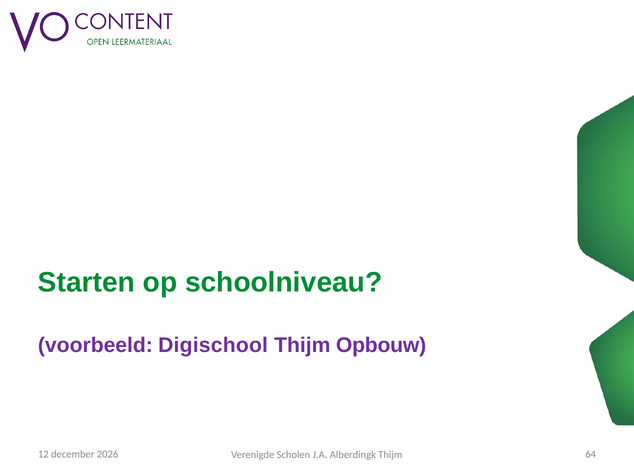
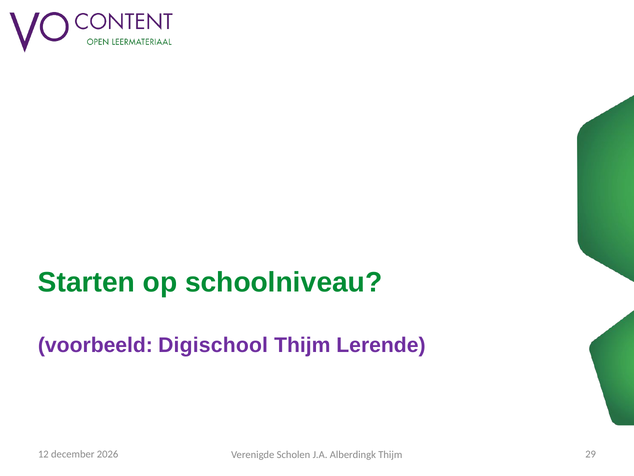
Opbouw: Opbouw -> Lerende (381, 345)
64: 64 -> 29 (591, 454)
